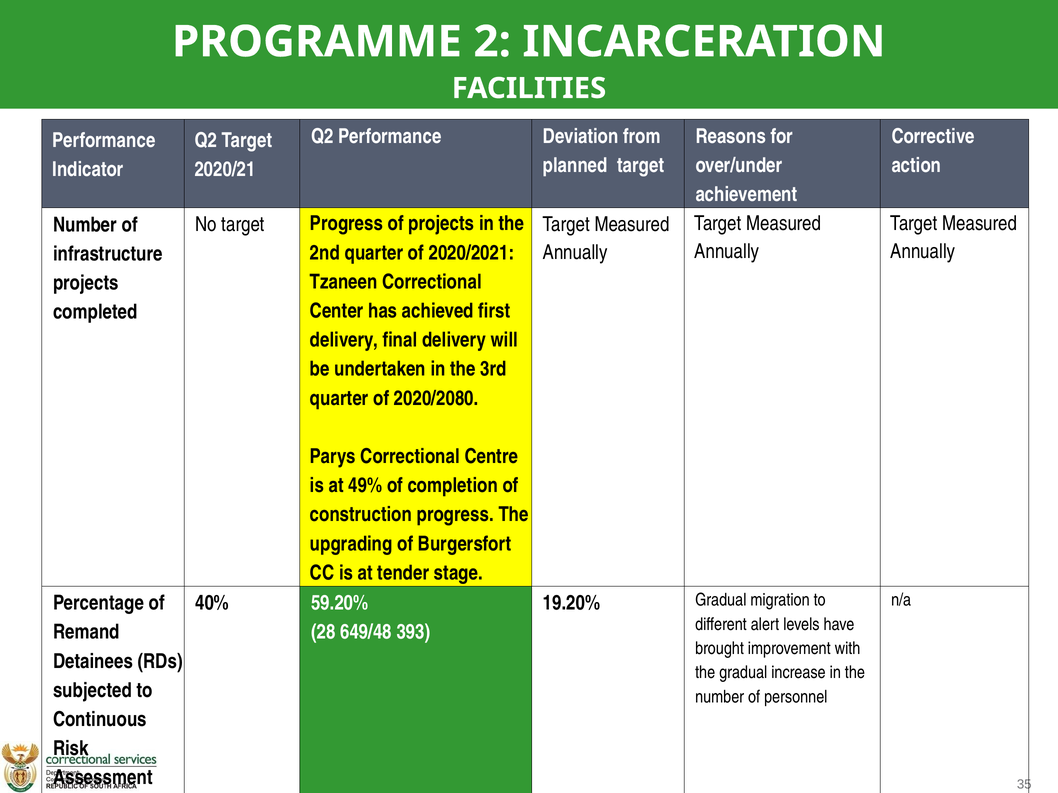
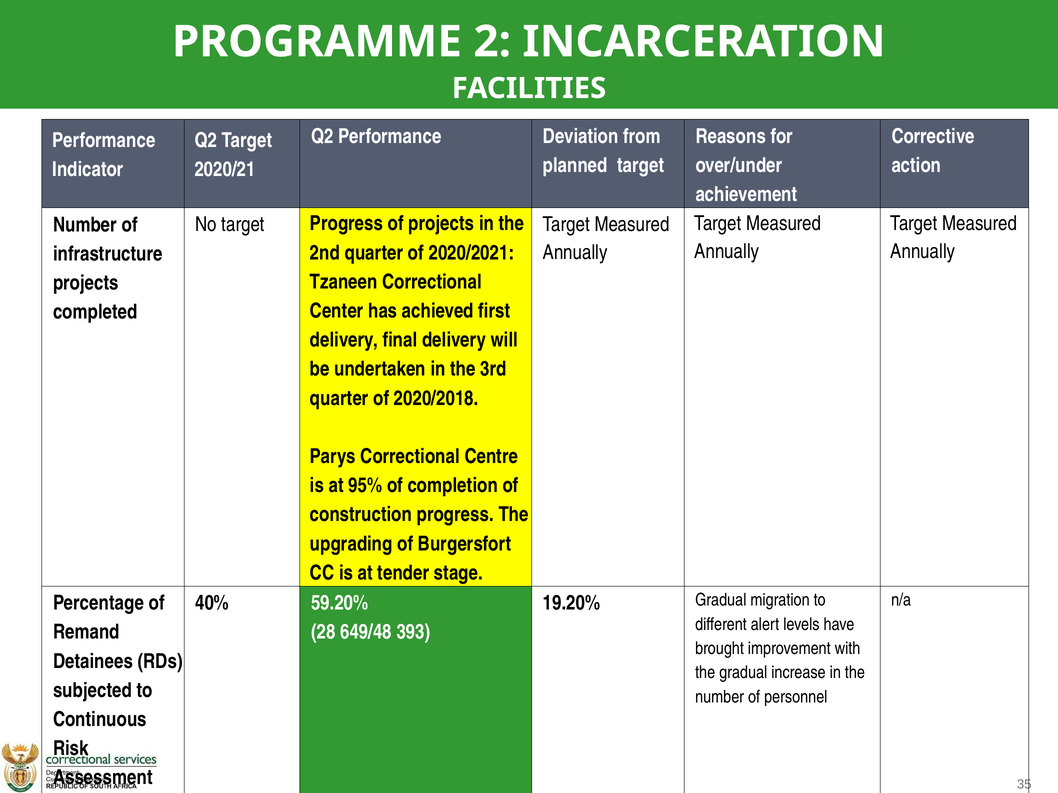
2020/2080: 2020/2080 -> 2020/2018 (436, 398)
49%: 49% -> 95% (365, 486)
